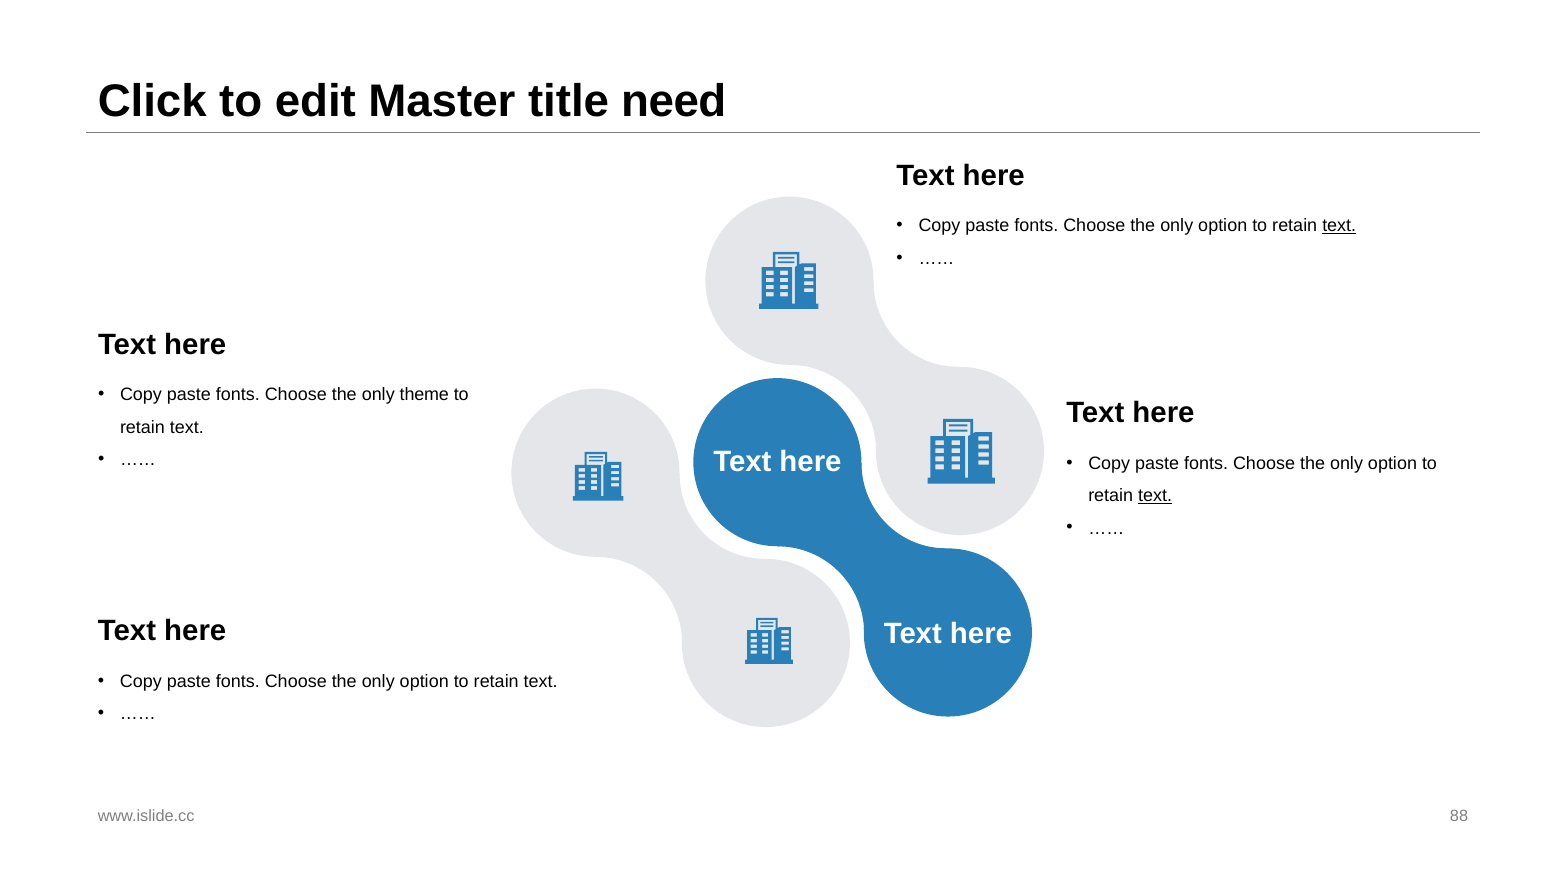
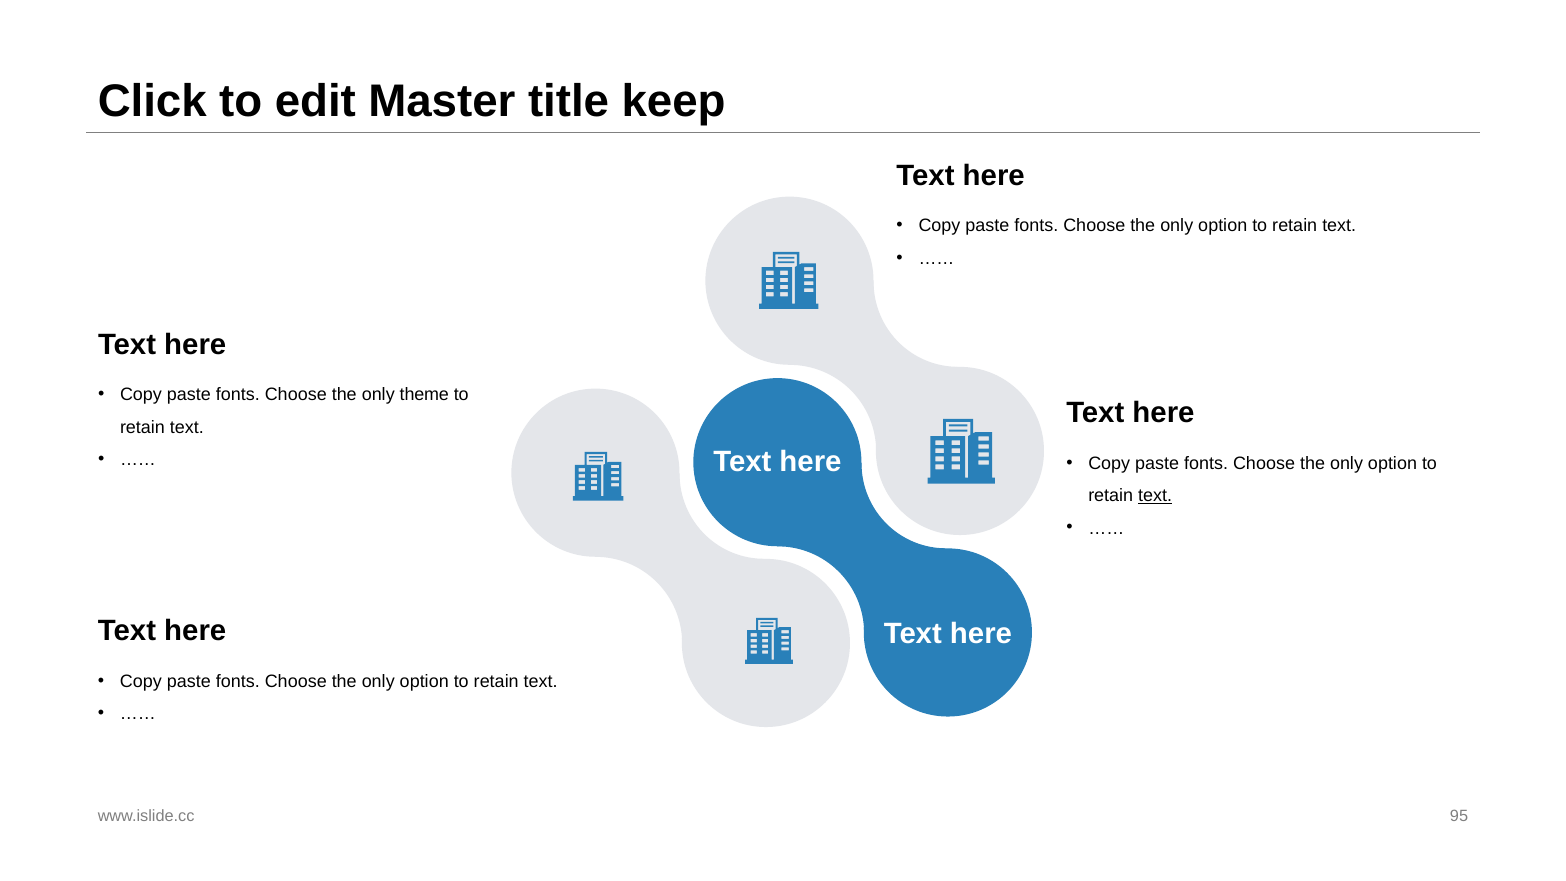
need: need -> keep (674, 101)
text underline: present -> none (1339, 226)
88: 88 -> 95 (1459, 816)
